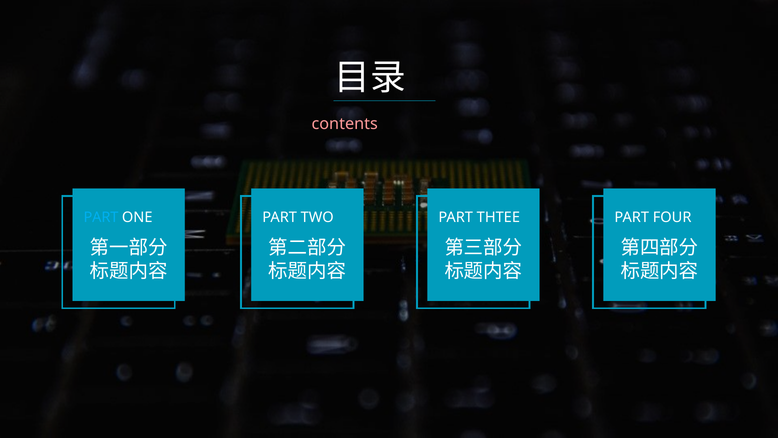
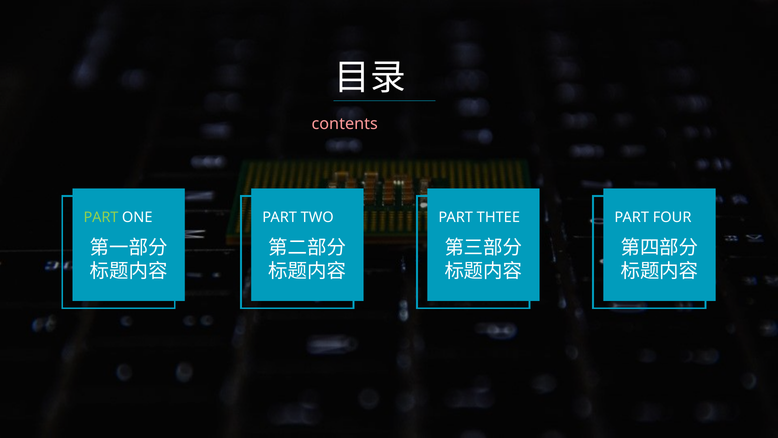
PART colour: light blue -> light green (101, 217)
